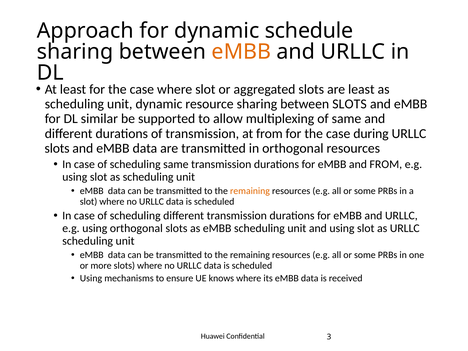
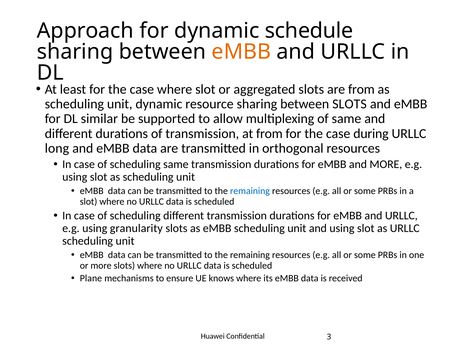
are least: least -> from (361, 89)
slots: slots -> long (57, 148)
and FROM: FROM -> MORE (386, 164)
remaining colour: orange -> blue (250, 191)
using orthogonal: orthogonal -> granularity (136, 228)
Using: Using -> Plane (91, 278)
